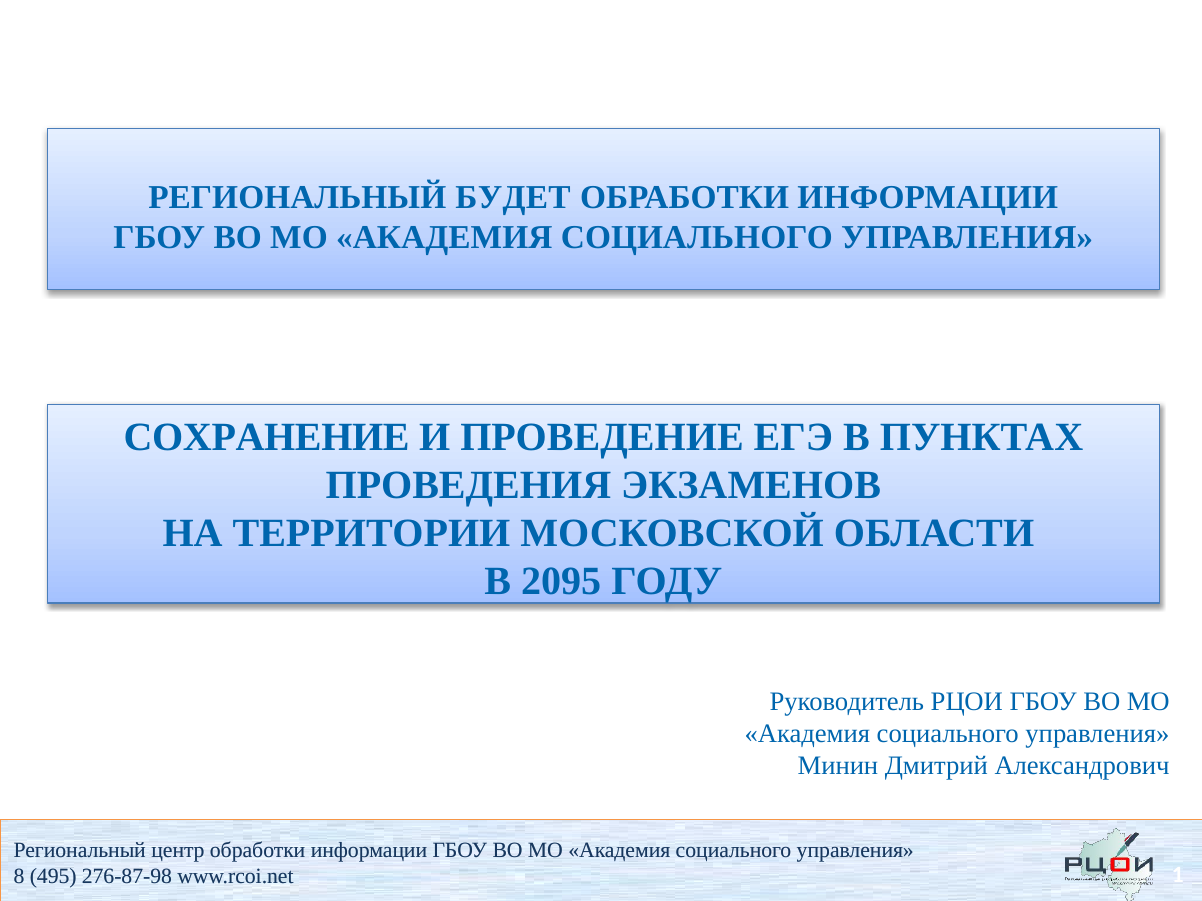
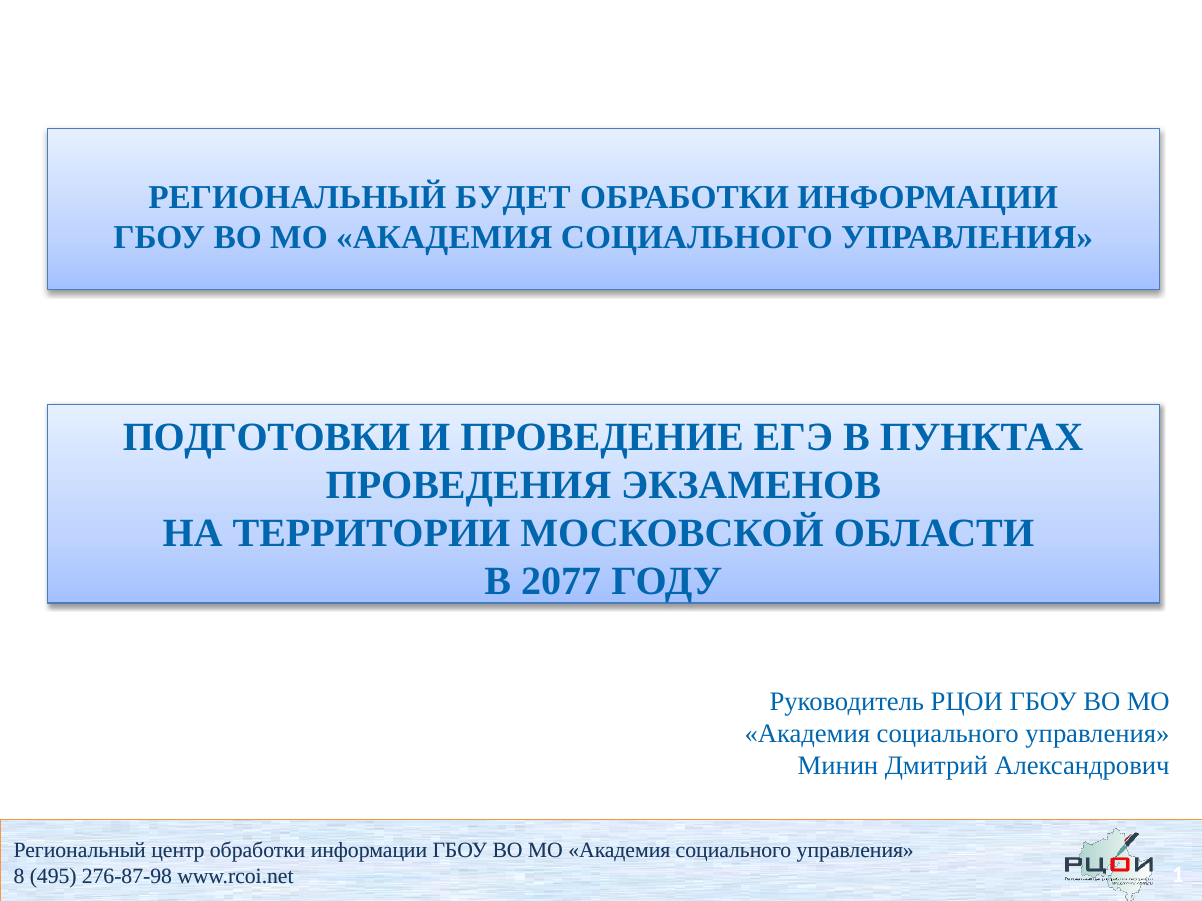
СОХРАНЕНИЕ: СОХРАНЕНИЕ -> ПОДГОТОВКИ (267, 437)
2095: 2095 -> 2077 (561, 582)
